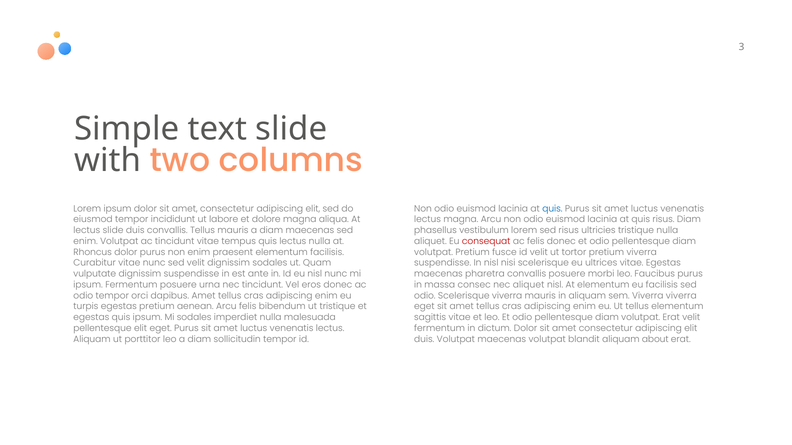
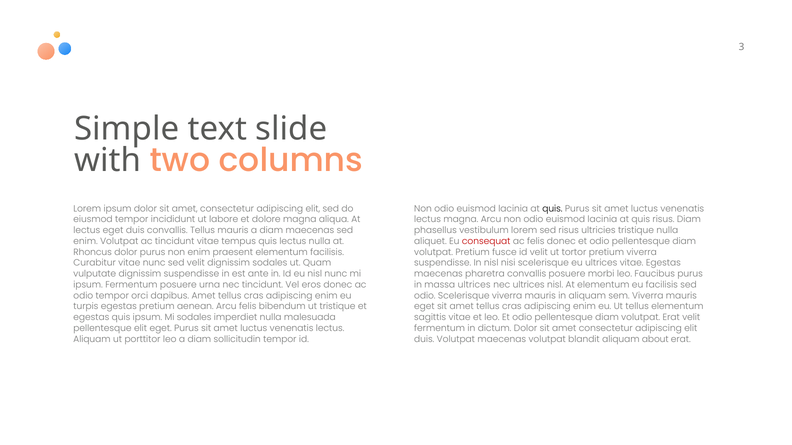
quis colour: blue -> black (552, 209)
lectus slide: slide -> eget (113, 231)
massa consec: consec -> ultrices (474, 285)
nec aliquet: aliquet -> ultrices (529, 285)
sem Viverra viverra: viverra -> mauris (681, 296)
